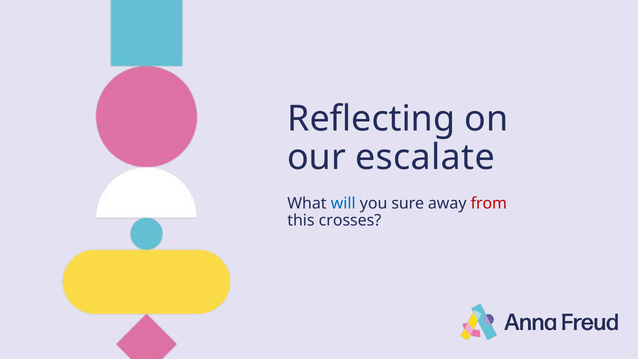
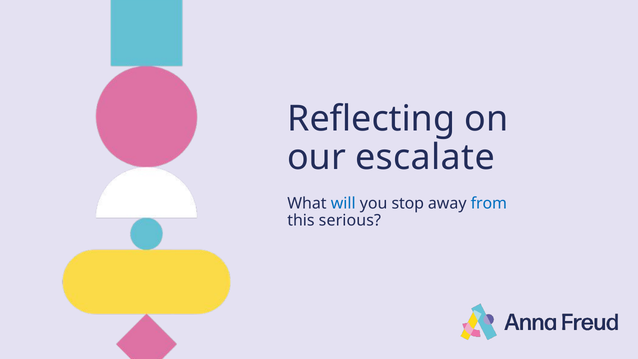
sure: sure -> stop (408, 203)
from colour: red -> blue (489, 203)
crosses: crosses -> serious (350, 220)
